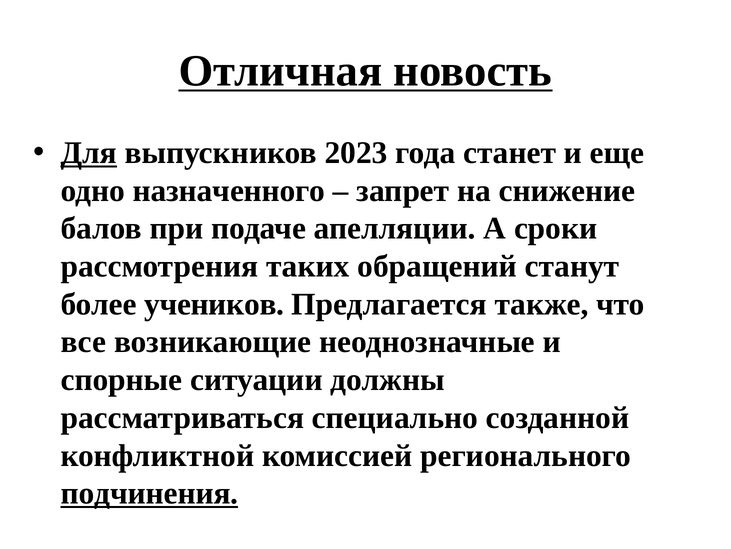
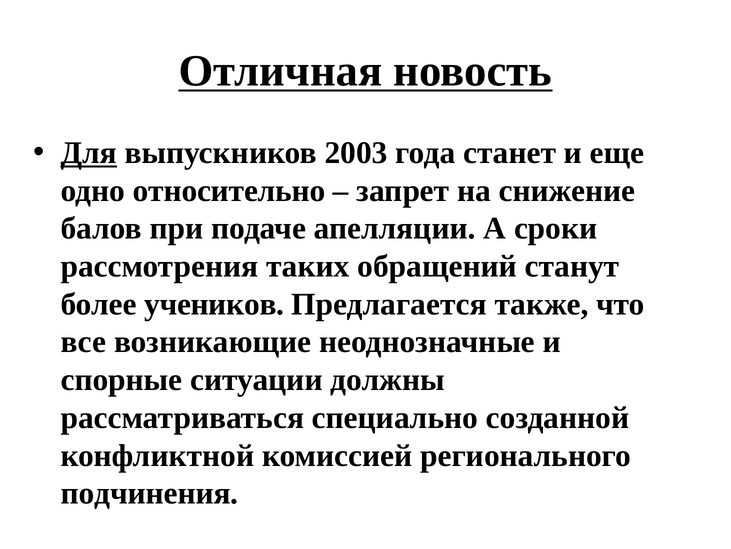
2023: 2023 -> 2003 (356, 153)
назначенного: назначенного -> относительно (229, 190)
подчинения underline: present -> none (149, 493)
